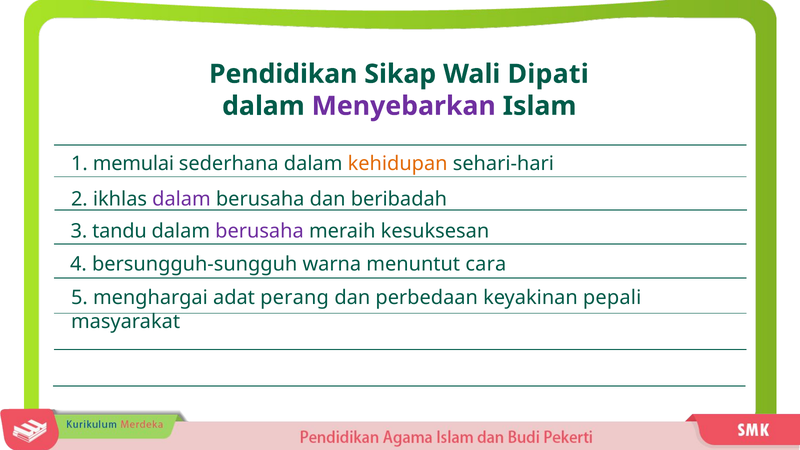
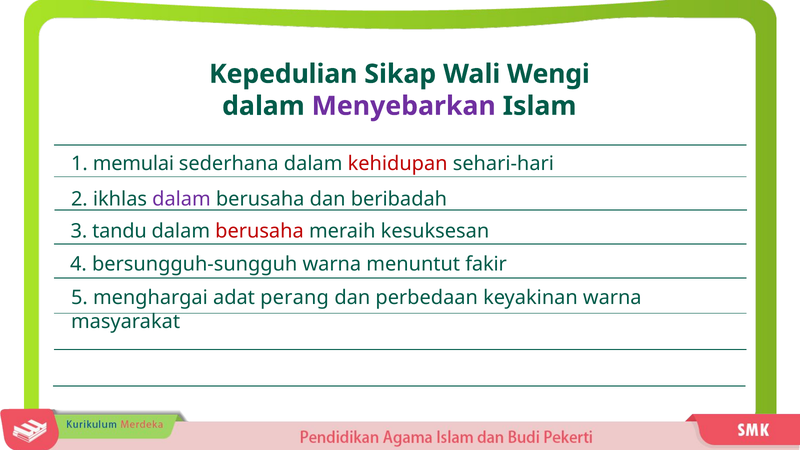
Pendidikan: Pendidikan -> Kepedulian (283, 74)
Dipati: Dipati -> Wengi (548, 74)
kehidupan colour: orange -> red (398, 164)
berusaha colour: purple -> red (259, 231)
cara: cara -> fakir (486, 264)
keyakinan pepali: pepali -> warna (612, 298)
